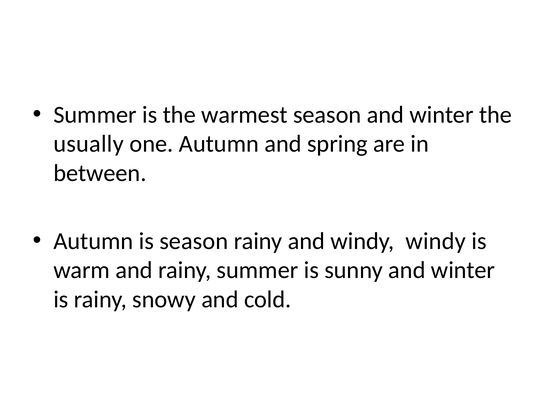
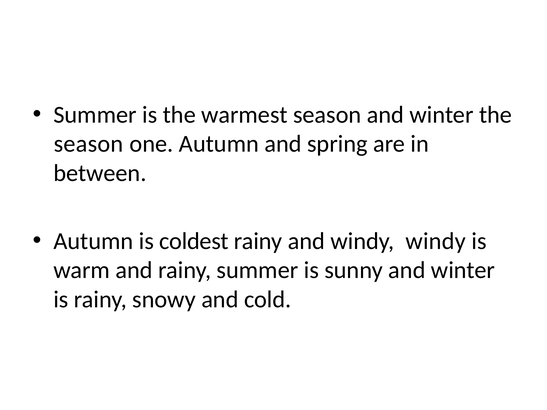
usually: usually -> season (89, 144)
is season: season -> coldest (194, 241)
